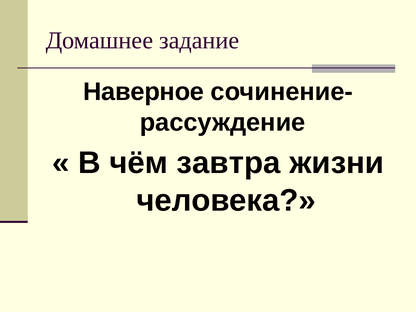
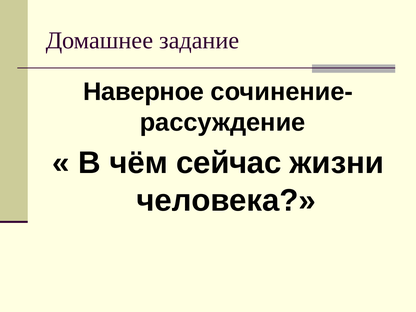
завтра: завтра -> сейчас (229, 163)
